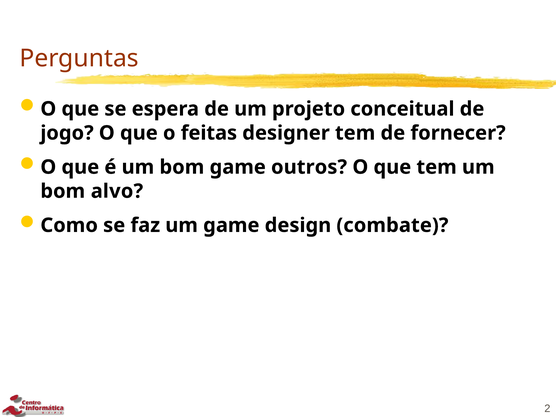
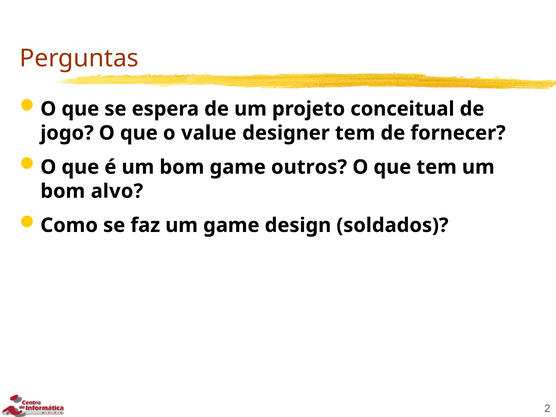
feitas: feitas -> value (209, 133)
combate: combate -> soldados (392, 225)
